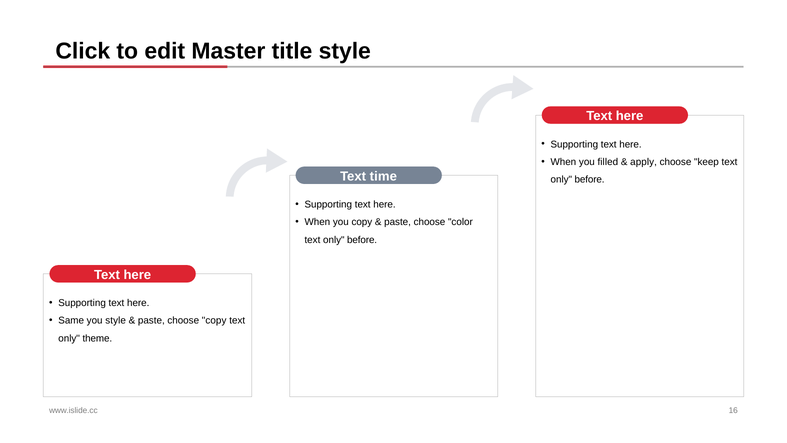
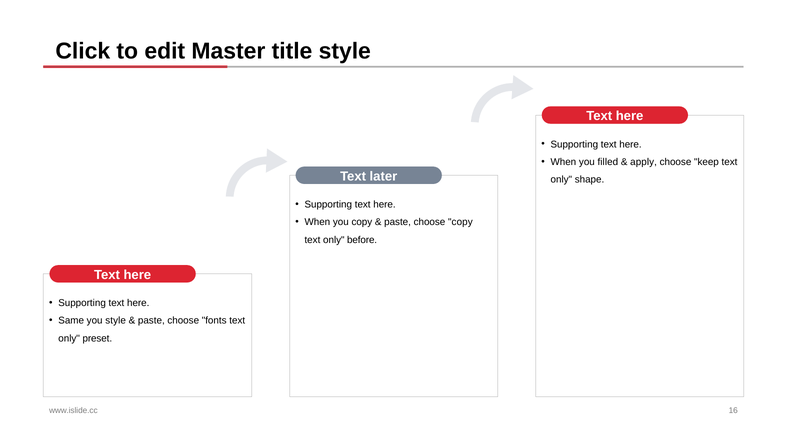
time: time -> later (383, 176)
before: before -> shape (590, 180)
choose color: color -> copy (460, 222)
choose copy: copy -> fonts (214, 321)
theme: theme -> preset (97, 338)
